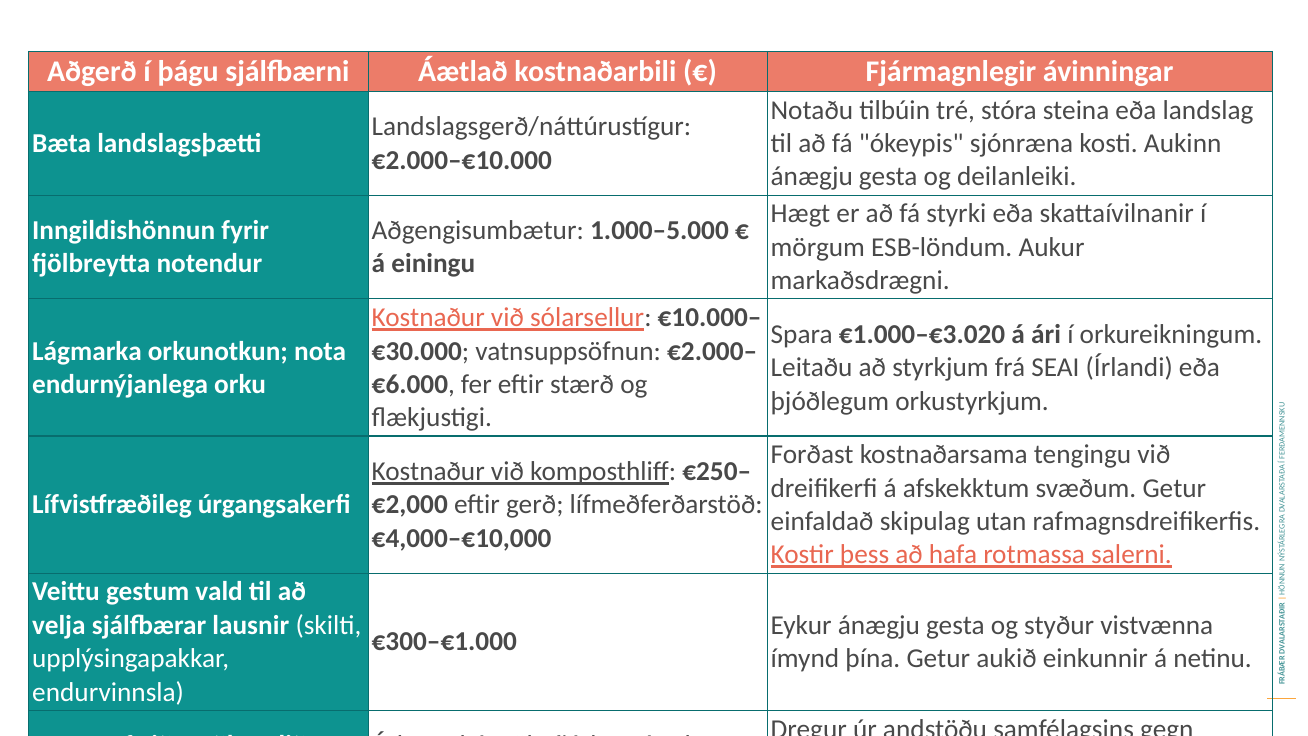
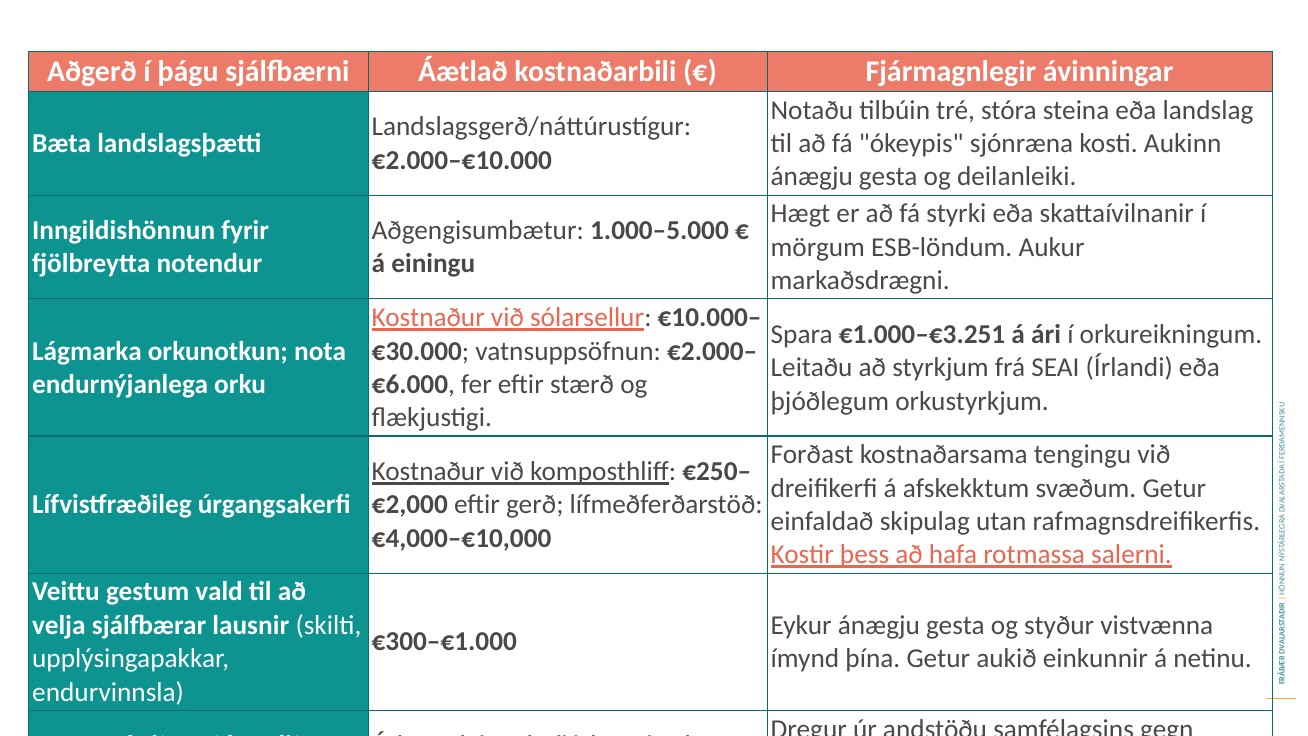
€1.000–€3.020: €1.000–€3.020 -> €1.000–€3.251 (922, 334)
